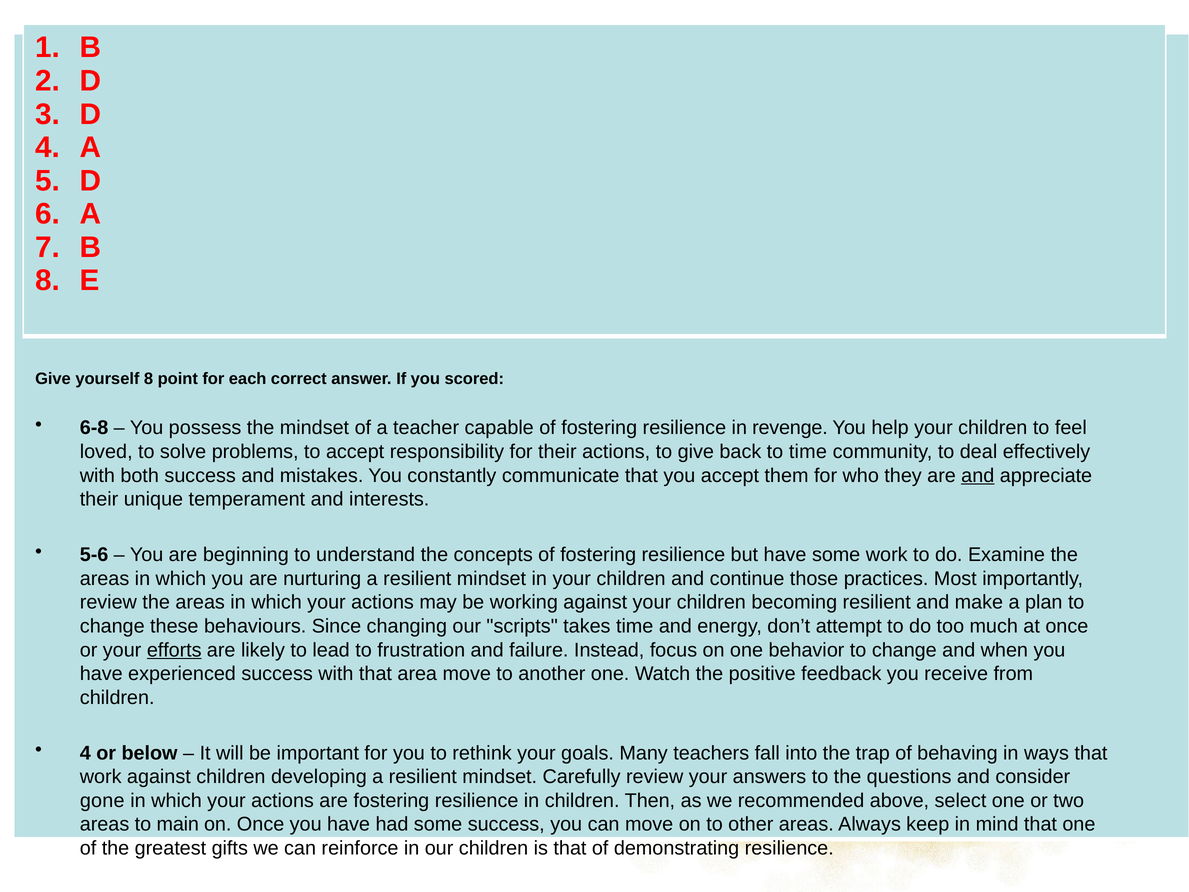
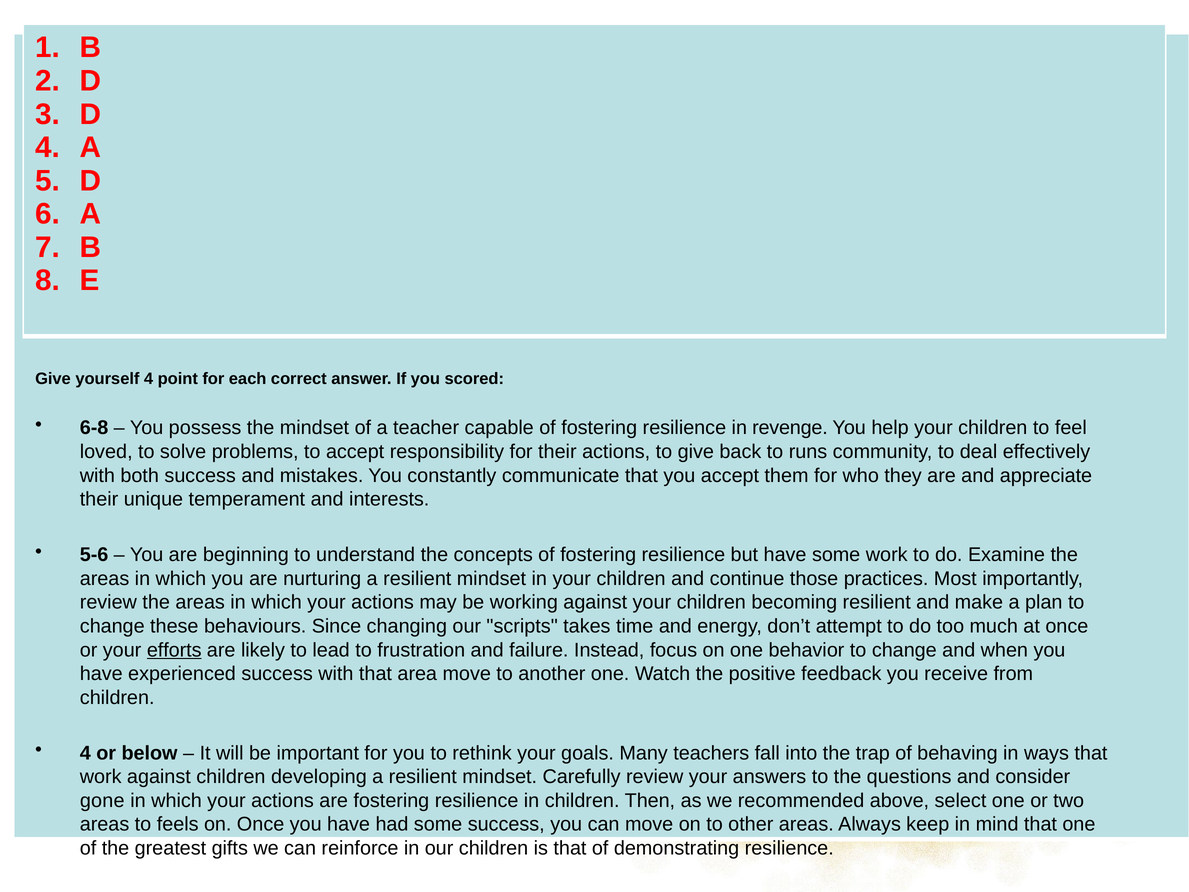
yourself 8: 8 -> 4 (148, 379)
to time: time -> runs (808, 452)
and underline: present -> none (978, 475)
main: main -> feels (178, 824)
